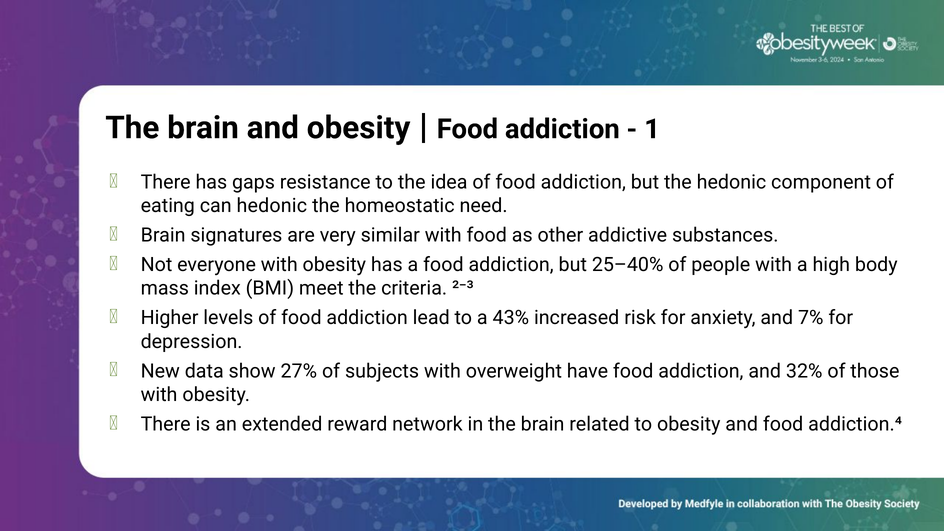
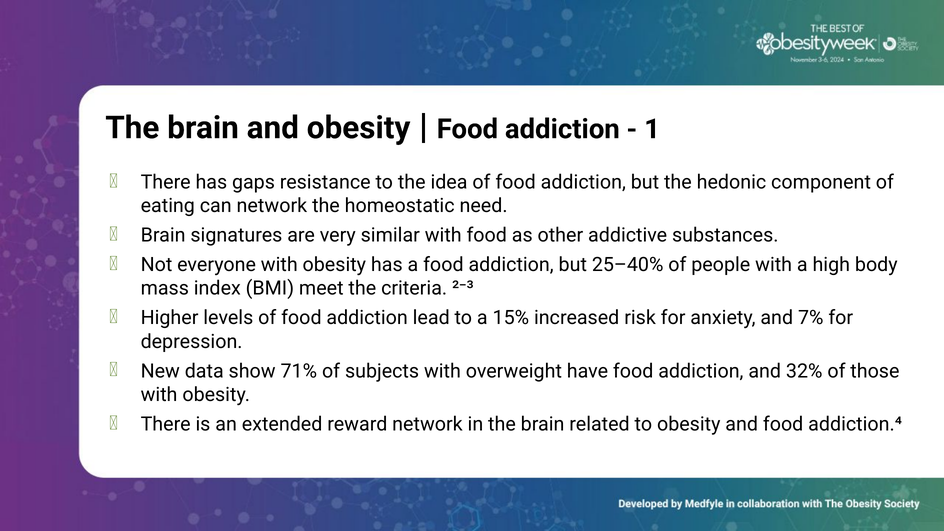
can hedonic: hedonic -> network (272, 206)
43%: 43% -> 15% (511, 318)
27%: 27% -> 71% (299, 371)
